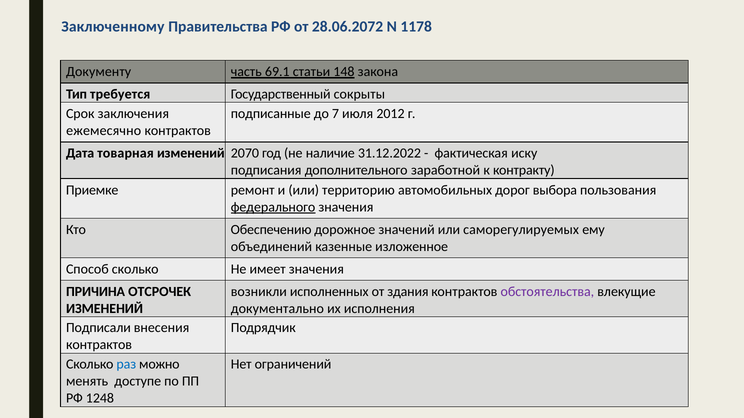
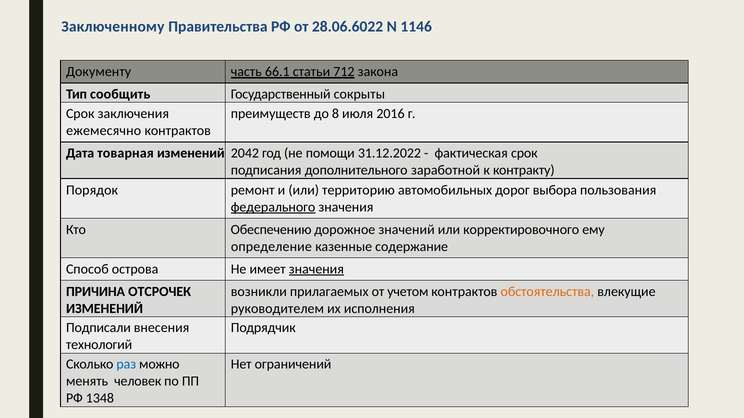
28.06.2072: 28.06.2072 -> 28.06.6022 (348, 27)
1178: 1178 -> 1146 (416, 27)
69.1: 69.1 -> 66.1 (277, 72)
148: 148 -> 712 (344, 72)
требуется: требуется -> сообщить (120, 94)
подписанные: подписанные -> преимуществ (271, 114)
7: 7 -> 8 (336, 114)
2012: 2012 -> 2016 (390, 114)
2070: 2070 -> 2042 (245, 153)
наличие: наличие -> помощи (330, 153)
фактическая иску: иску -> срок (524, 153)
Приемке: Приемке -> Порядок (92, 190)
саморегулируемых: саморегулируемых -> корректировочного (521, 230)
объединений: объединений -> определение (271, 247)
изложенное: изложенное -> содержание (412, 247)
Способ сколько: сколько -> острова (135, 269)
значения underline: none -> present (316, 269)
исполненных: исполненных -> прилагаемых (329, 292)
здания: здания -> учетом (408, 292)
обстоятельства colour: purple -> orange (547, 292)
документально: документально -> руководителем (277, 309)
контрактов: контрактов -> технологий (99, 345)
доступе: доступе -> человек (138, 382)
1248: 1248 -> 1348 (100, 399)
